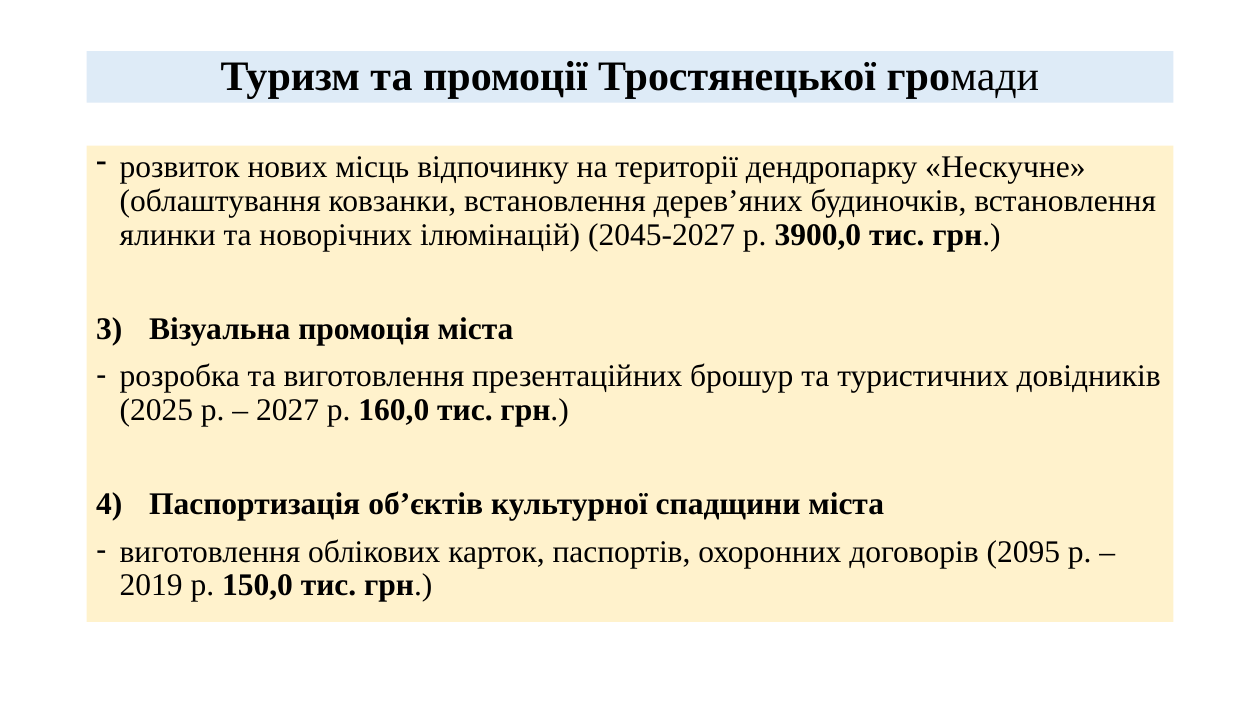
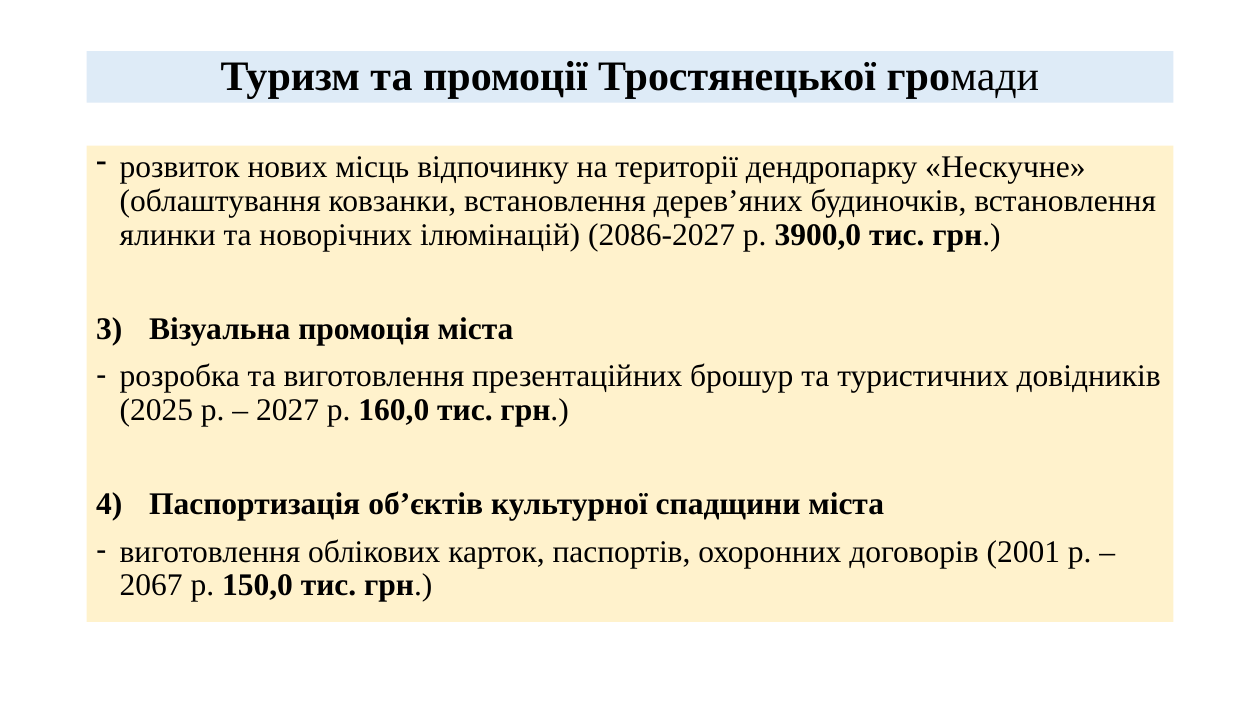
2045-2027: 2045-2027 -> 2086-2027 (662, 235)
2095: 2095 -> 2001 (1023, 552)
2019: 2019 -> 2067 (151, 586)
